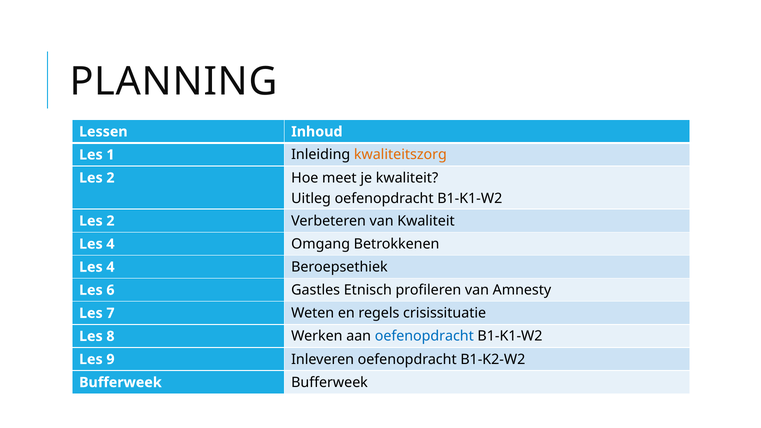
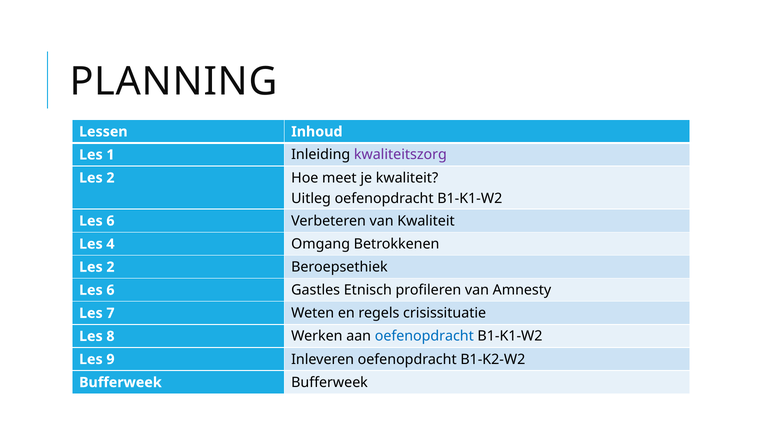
kwaliteitszorg colour: orange -> purple (400, 155)
2: 2 -> 6 (110, 221)
4: 4 -> 2 (110, 267)
